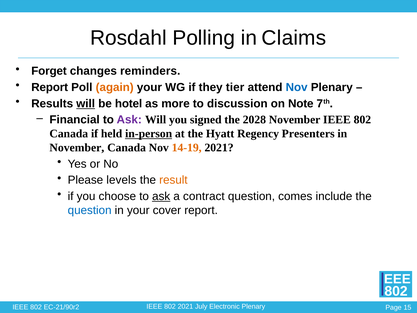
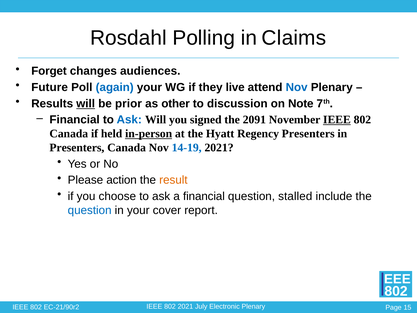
reminders: reminders -> audiences (150, 71)
Report: Report -> Future (50, 87)
again colour: orange -> blue (115, 87)
tier: tier -> live (235, 87)
hotel: hotel -> prior (128, 103)
more: more -> other (176, 103)
Ask colour: purple -> blue (129, 120)
2028: 2028 -> 2091 (254, 120)
IEEE underline: none -> present (337, 120)
November: November -> Presenters (77, 147)
14-19 colour: orange -> blue (187, 147)
levels: levels -> action (122, 180)
ask underline: present -> none (161, 196)
a contract: contract -> financial (204, 196)
comes: comes -> stalled (295, 196)
